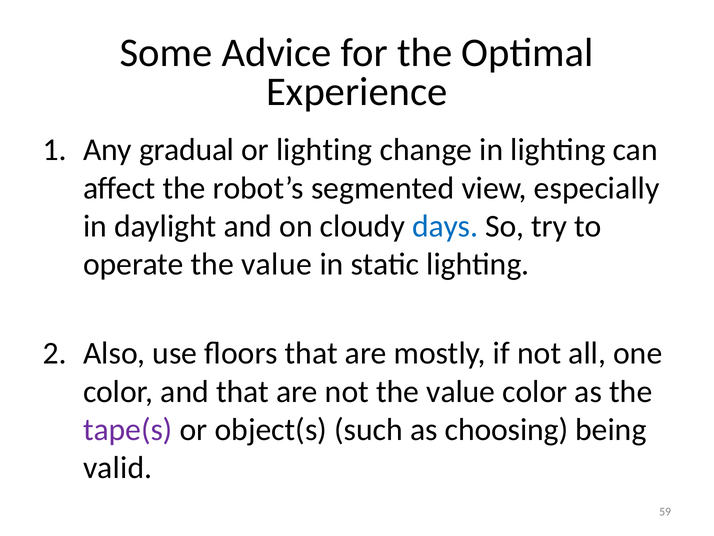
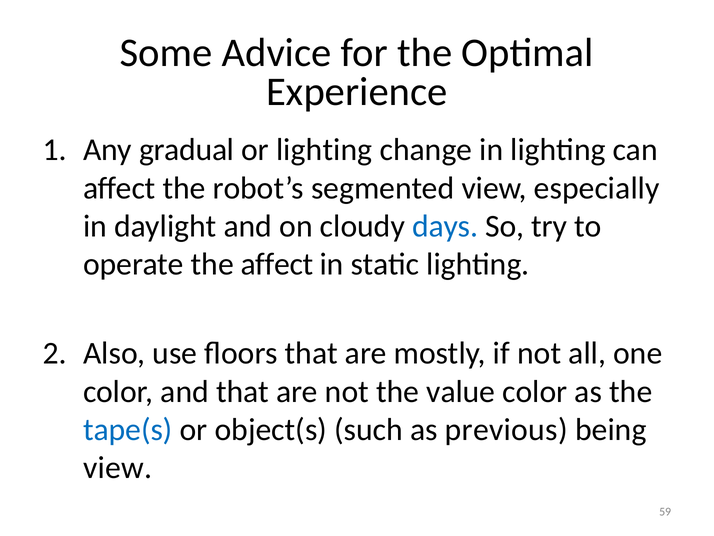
operate the value: value -> affect (277, 264)
tape(s colour: purple -> blue (128, 429)
choosing: choosing -> previous (506, 429)
valid: valid -> view (118, 467)
